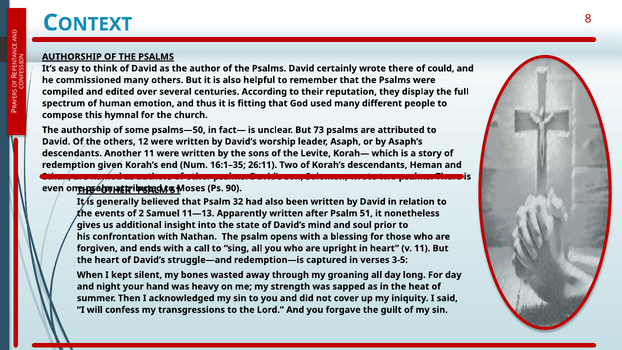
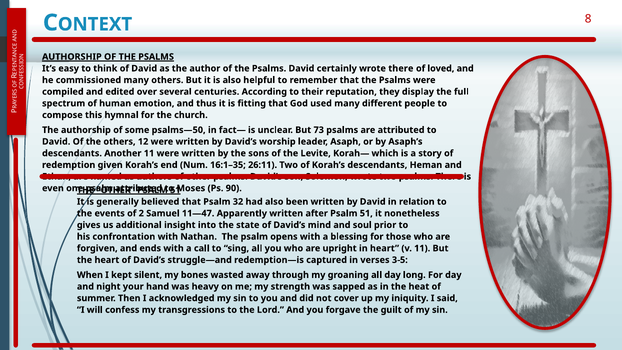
could: could -> loved (441, 68)
11—13: 11—13 -> 11—47 (198, 213)
